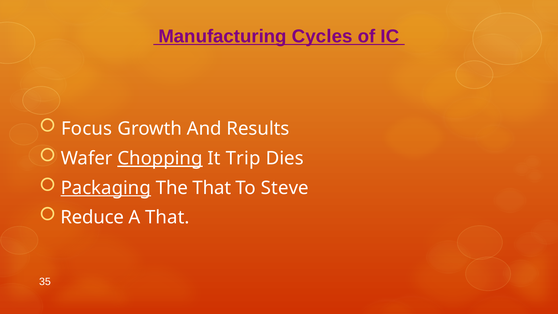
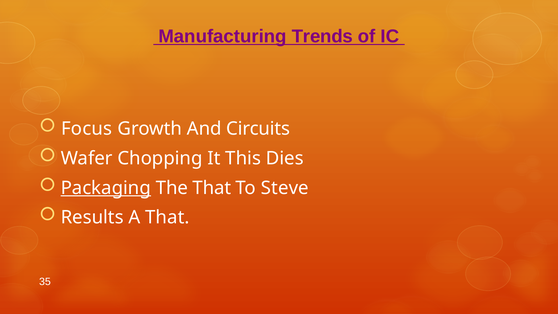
Cycles: Cycles -> Trends (322, 36)
Results: Results -> Circuits (258, 129)
Chopping underline: present -> none (160, 158)
Trip: Trip -> This (243, 158)
Reduce: Reduce -> Results (92, 217)
